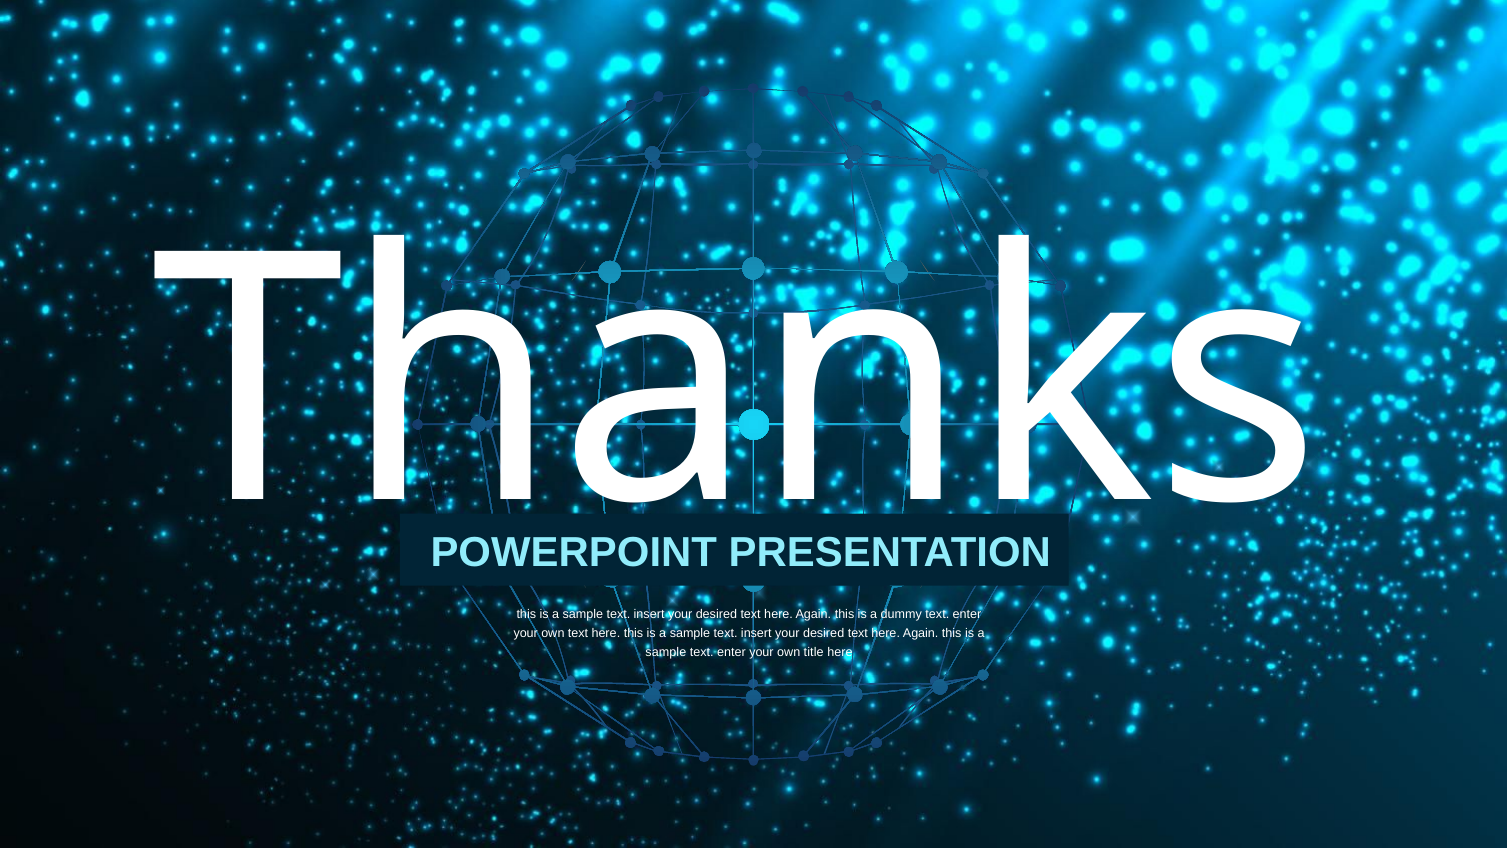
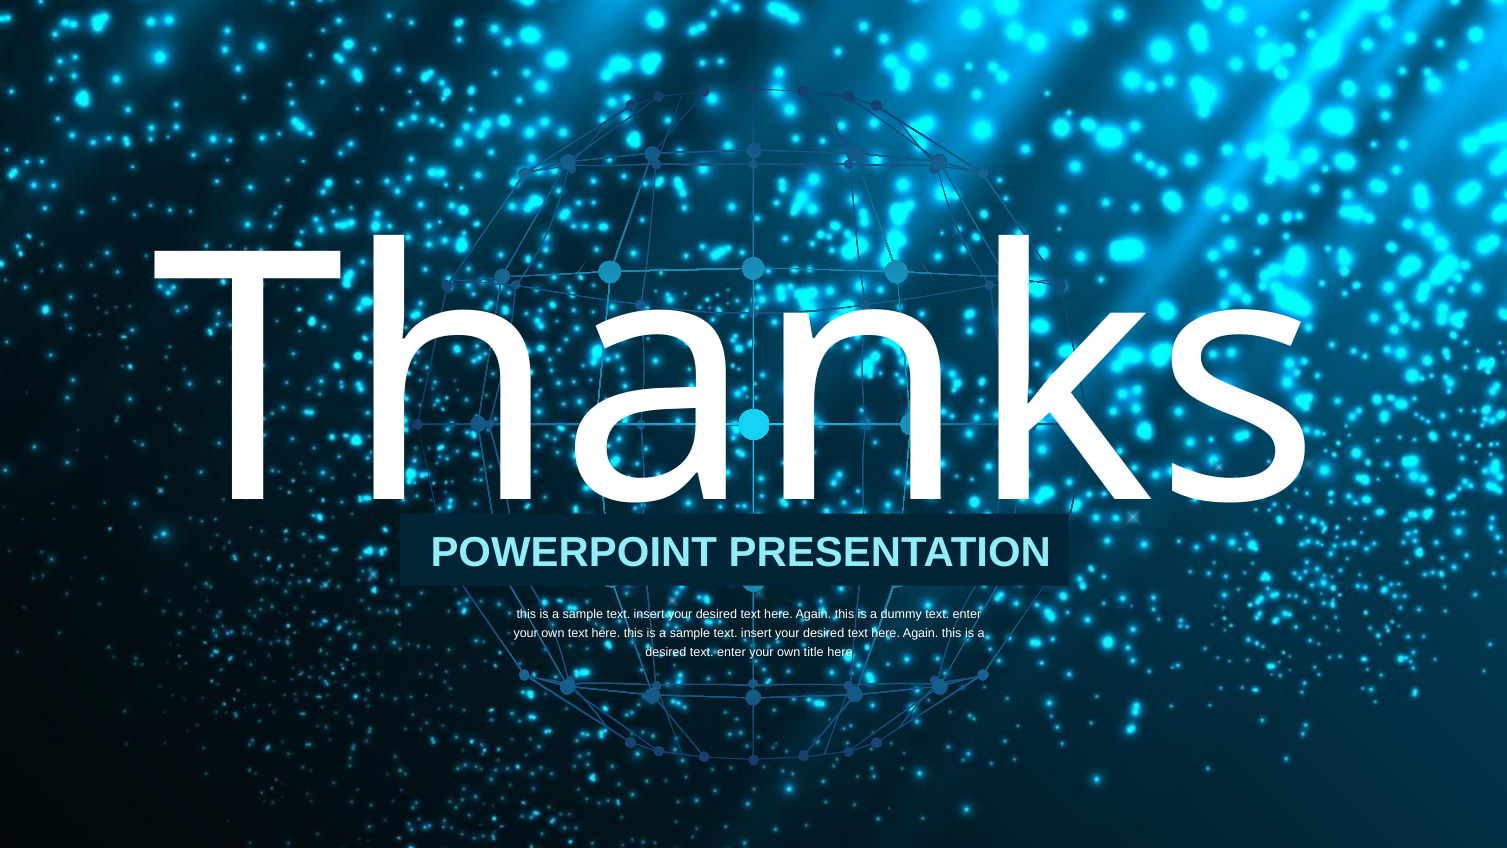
sample: sample -> desired (666, 652)
